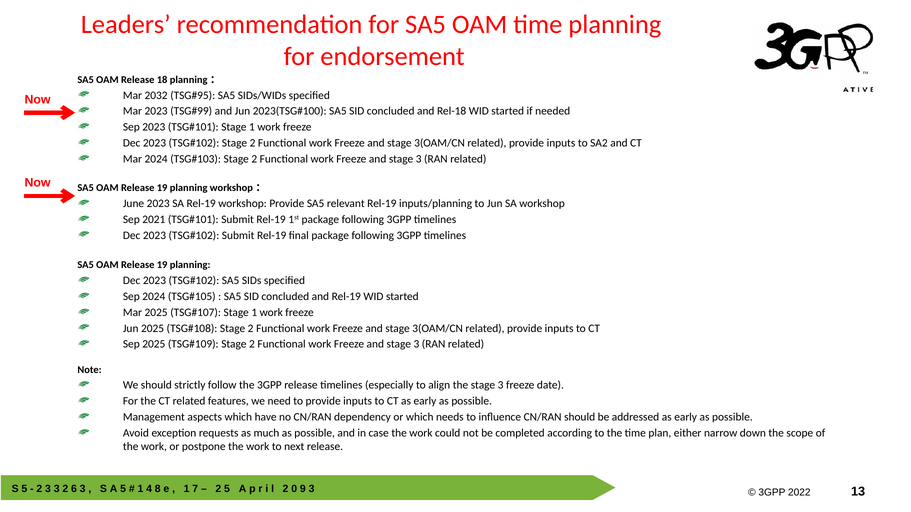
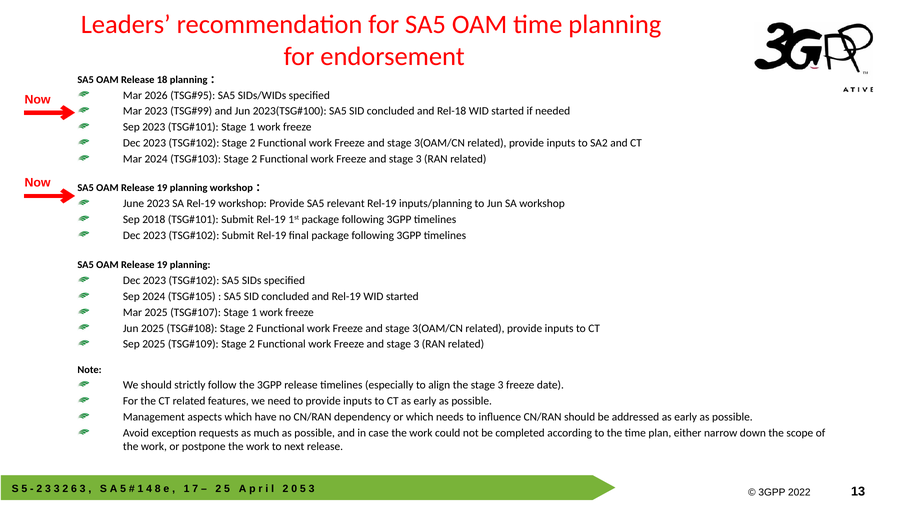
2032: 2032 -> 2026 (156, 95)
2021: 2021 -> 2018 (154, 220)
9: 9 -> 5 (303, 489)
